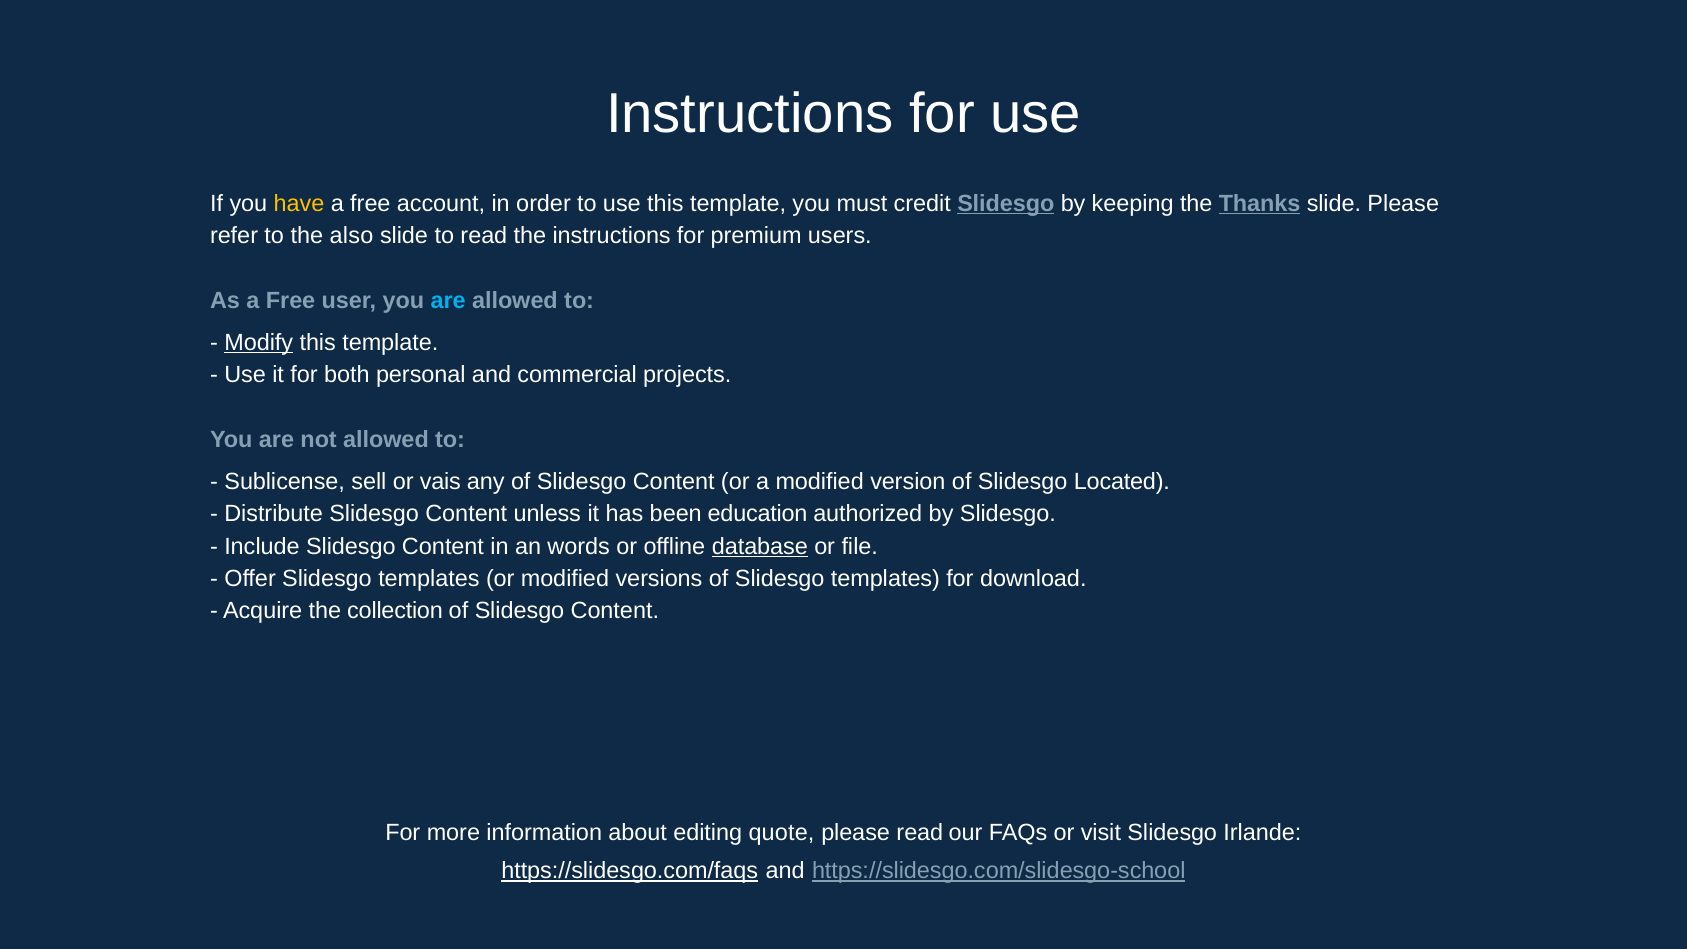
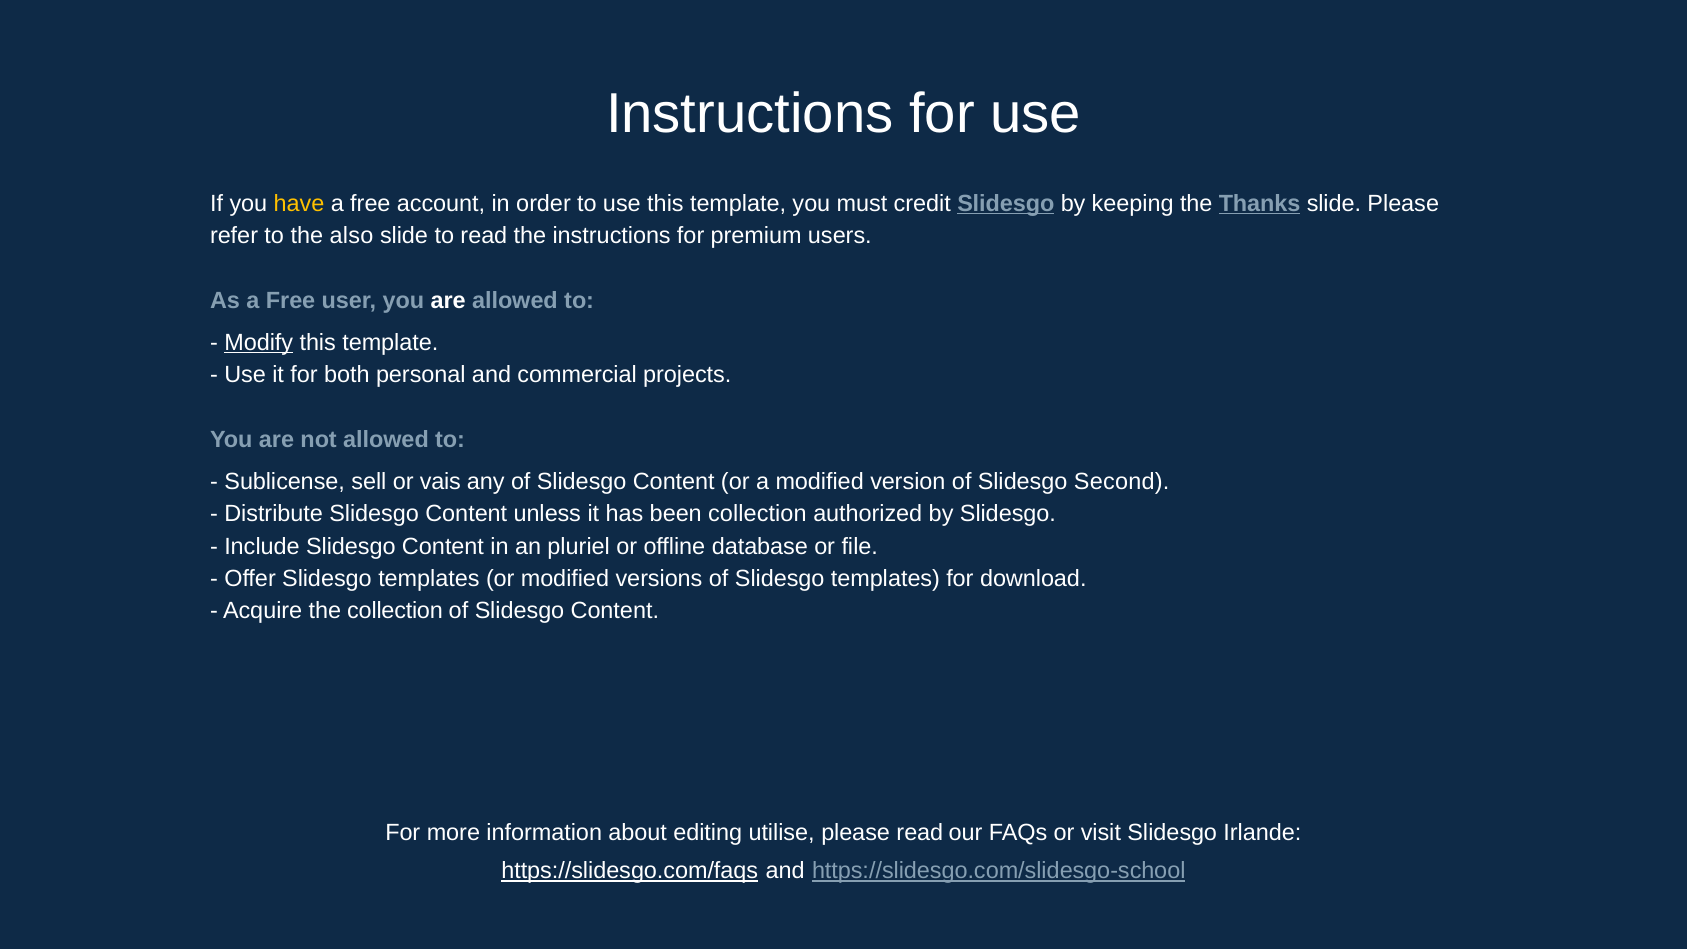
are colour: light blue -> white (448, 301)
Located: Located -> Second (1122, 482)
been education: education -> collection (757, 514)
words: words -> pluriel (579, 546)
database underline: present -> none (760, 546)
quote: quote -> utilise (782, 833)
